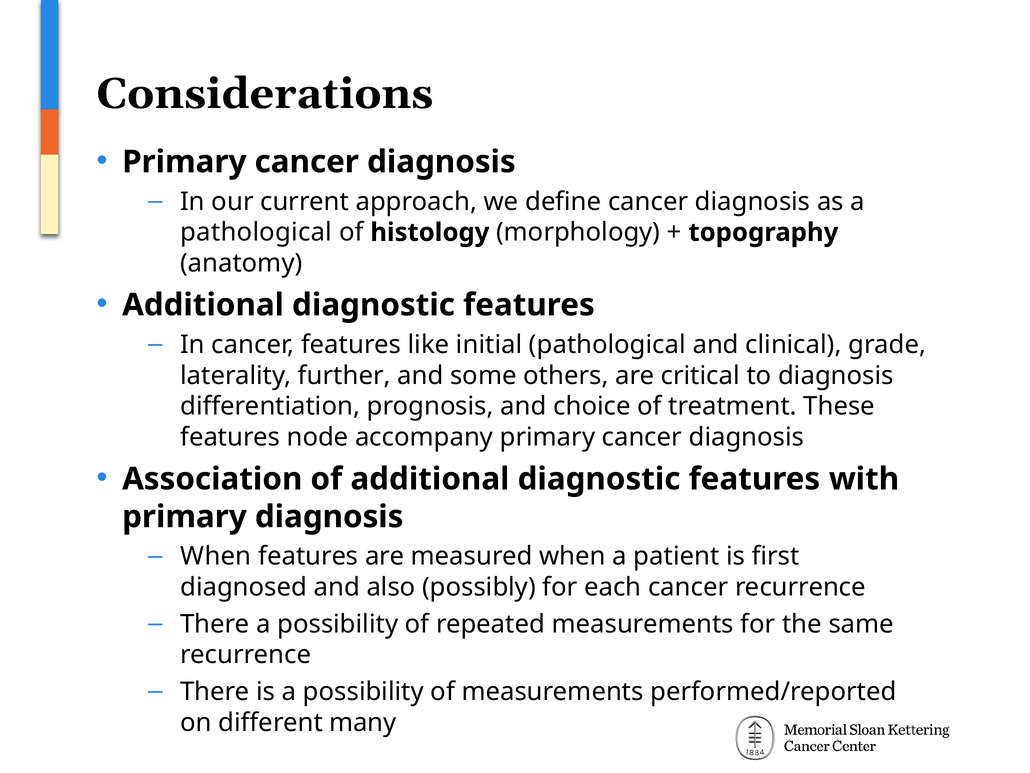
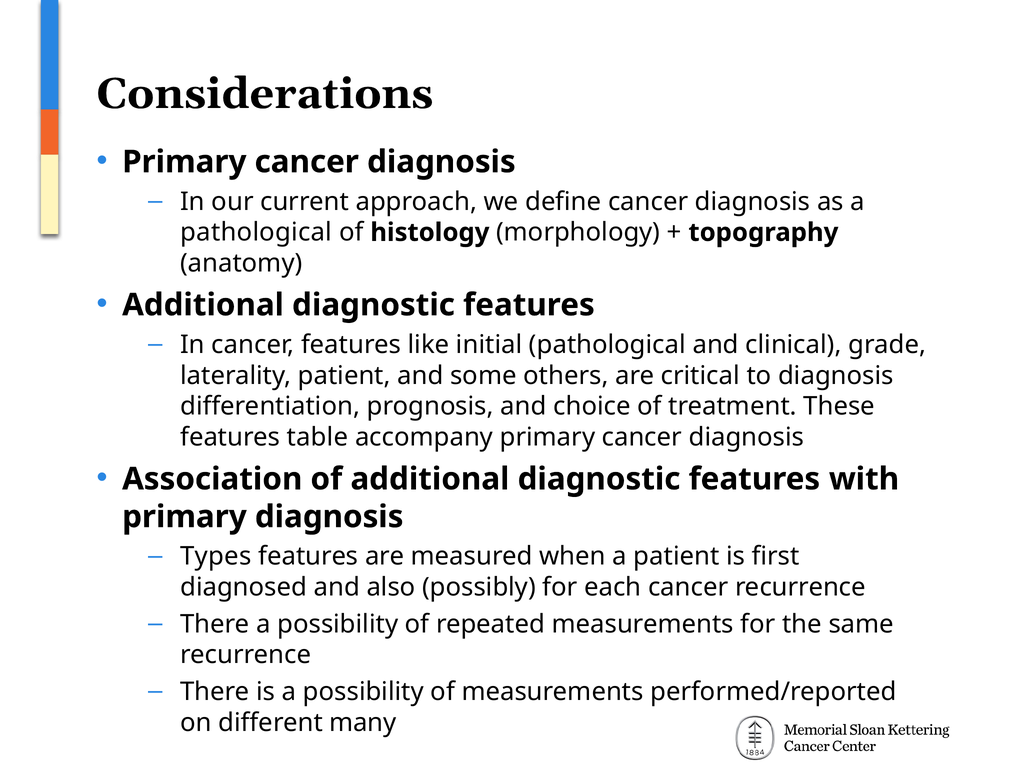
laterality further: further -> patient (344, 375)
node: node -> table (317, 437)
When: When -> Types (216, 556)
